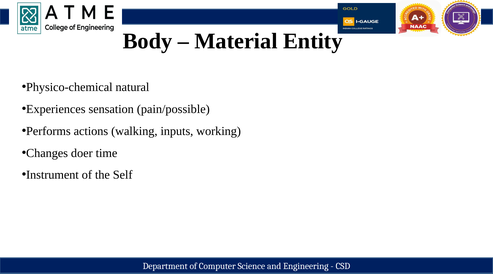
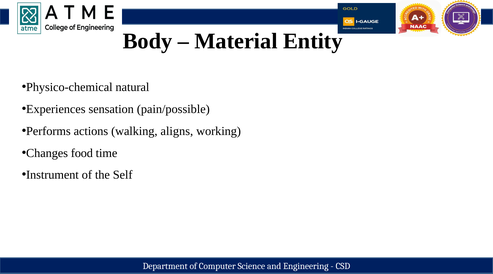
inputs: inputs -> aligns (177, 131)
doer: doer -> food (82, 153)
